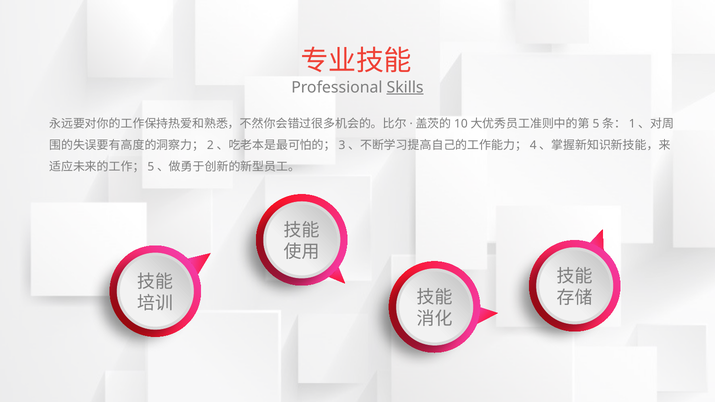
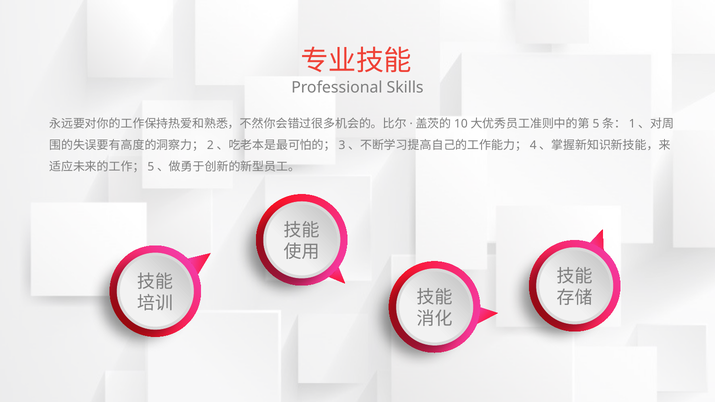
Skills underline: present -> none (405, 87)
